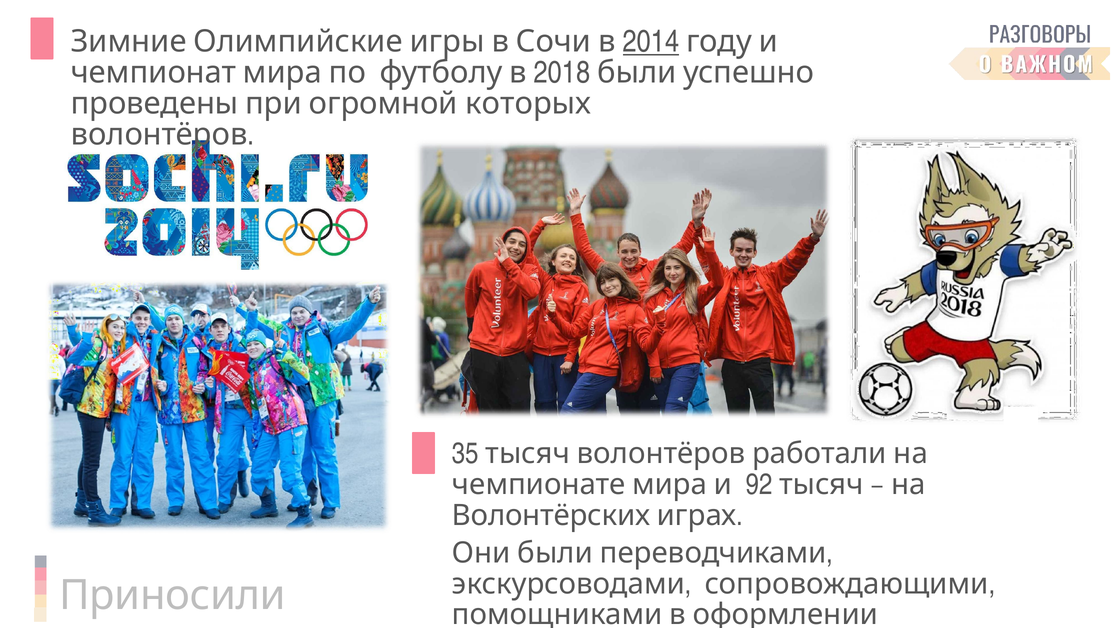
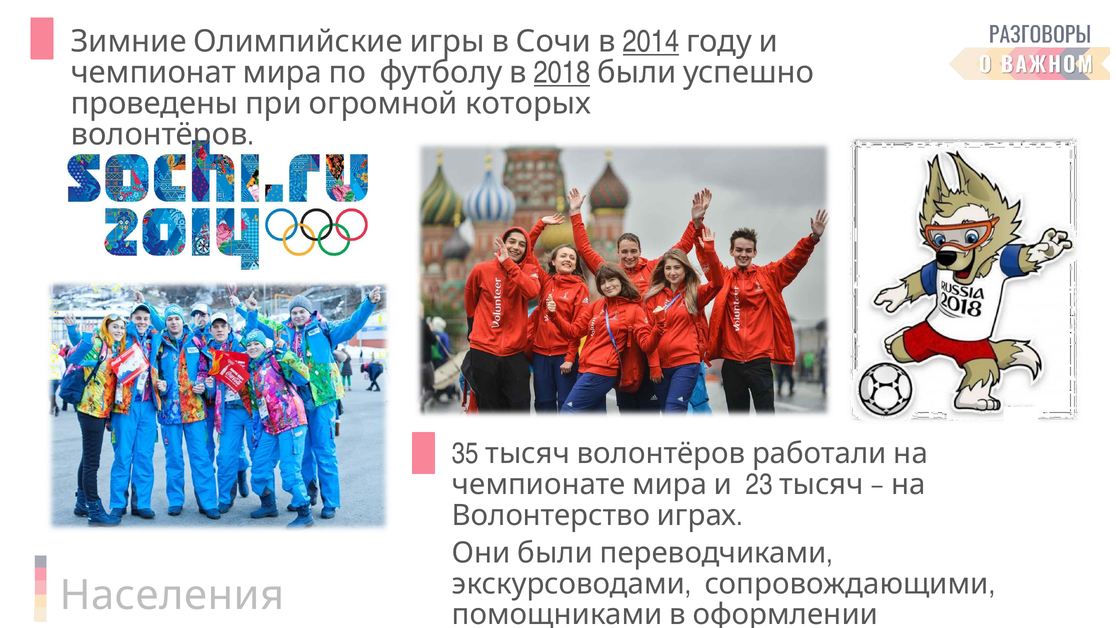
2018 underline: none -> present (562, 72)
92: 92 -> 23 (759, 484)
Волонтёрских: Волонтёрских -> Волонтерство (551, 515)
Приносили: Приносили -> Населения (172, 595)
